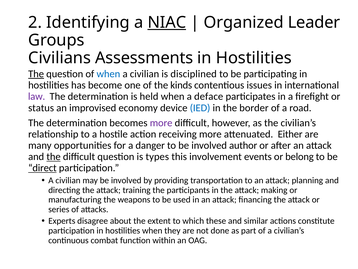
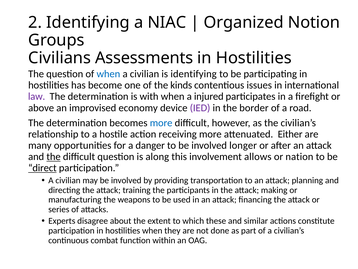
NIAC underline: present -> none (167, 22)
Leader: Leader -> Notion (314, 22)
The underline: present -> none (36, 74)
is disciplined: disciplined -> identifying (194, 74)
held: held -> with (149, 96)
deface: deface -> injured (209, 96)
status: status -> above (41, 108)
IED colour: blue -> purple (200, 108)
more colour: purple -> blue (161, 123)
author: author -> longer (243, 145)
types: types -> along (157, 156)
events: events -> allows (258, 156)
belong: belong -> nation (299, 156)
